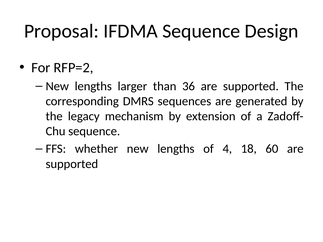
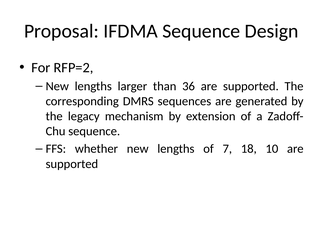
4: 4 -> 7 (227, 149)
60: 60 -> 10 (272, 149)
